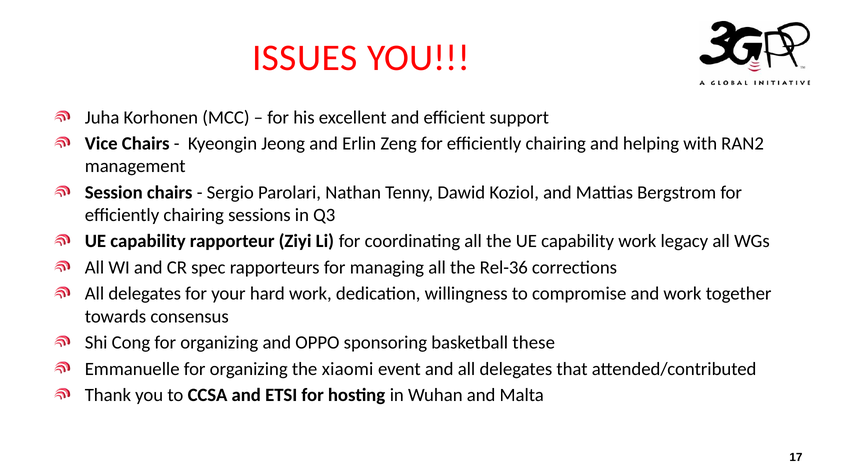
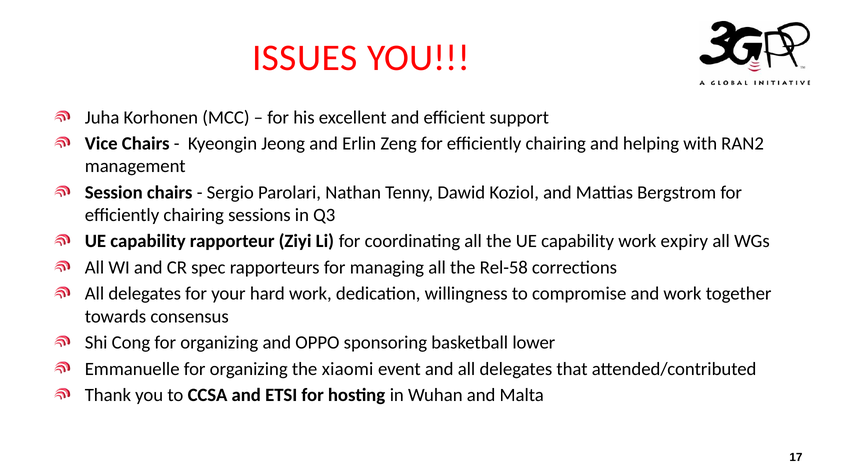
legacy: legacy -> expiry (684, 241)
Rel-36: Rel-36 -> Rel-58 (504, 268)
these: these -> lower (534, 343)
